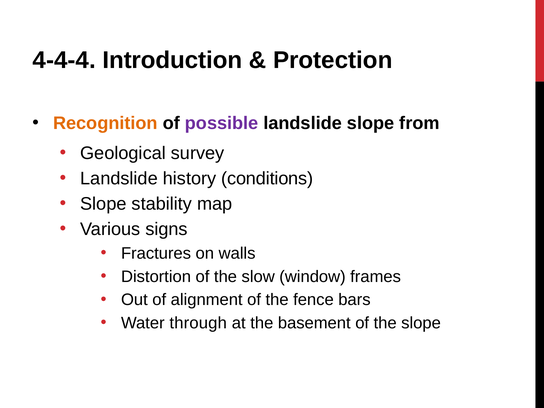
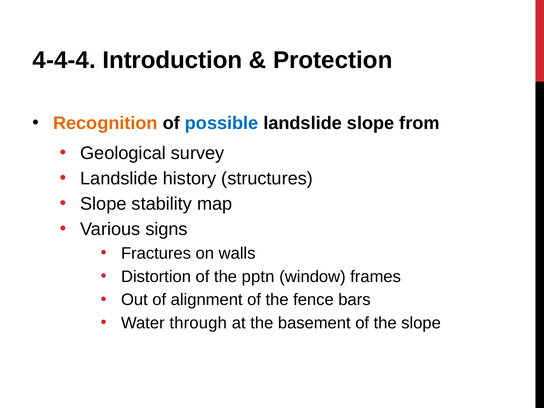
possible colour: purple -> blue (222, 123)
conditions: conditions -> structures (267, 179)
slow: slow -> pptn (258, 277)
